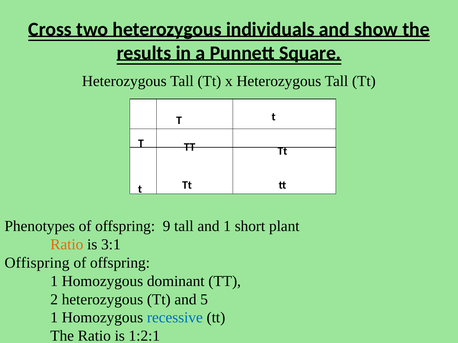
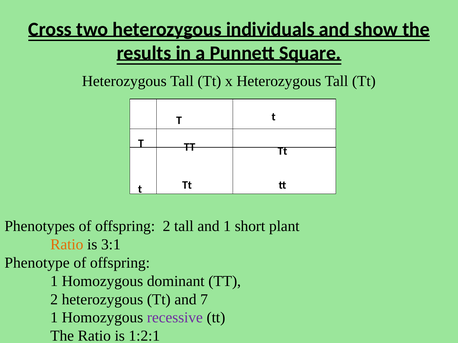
offspring 9: 9 -> 2 (167, 226)
Offispring: Offispring -> Phenotype (37, 263)
5: 5 -> 7 (204, 300)
recessive colour: blue -> purple (175, 318)
